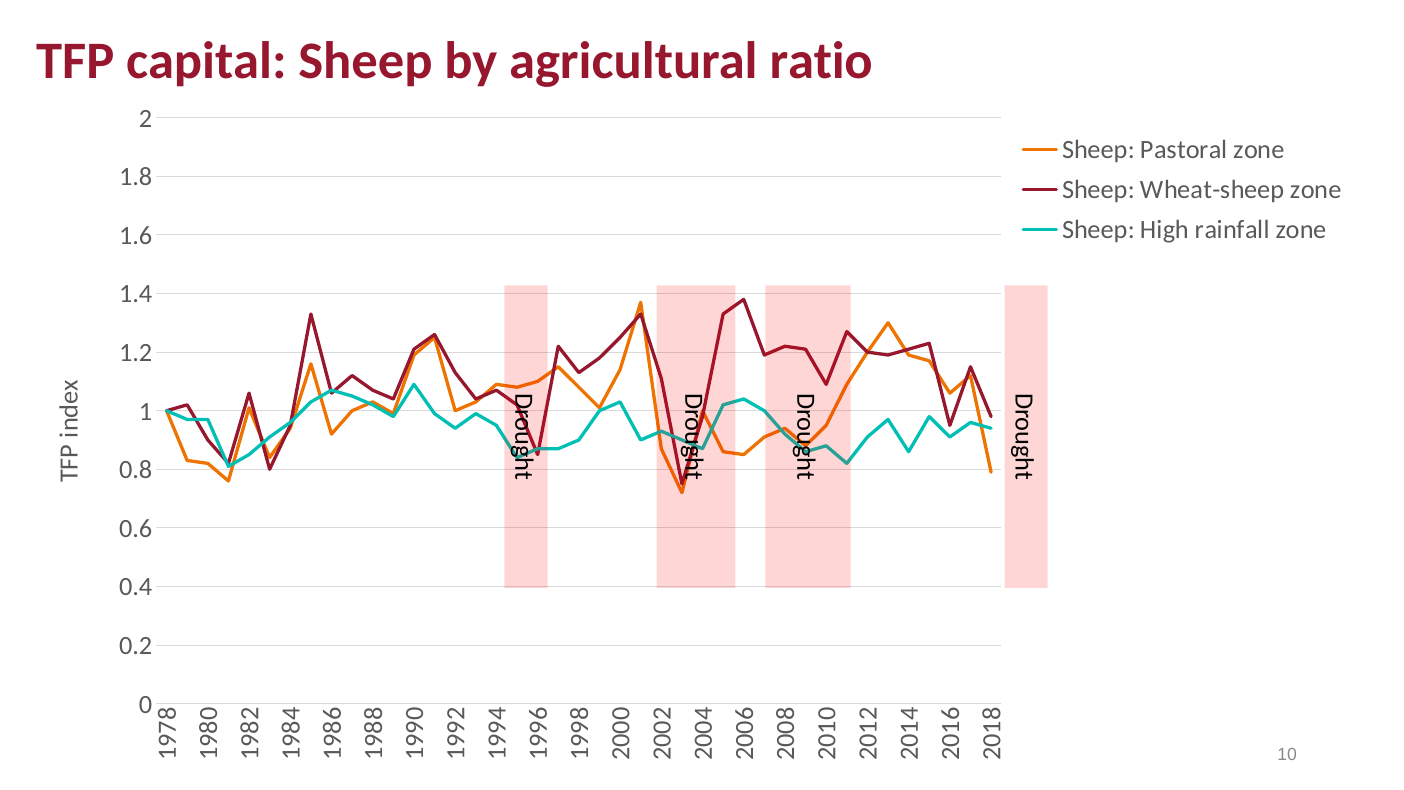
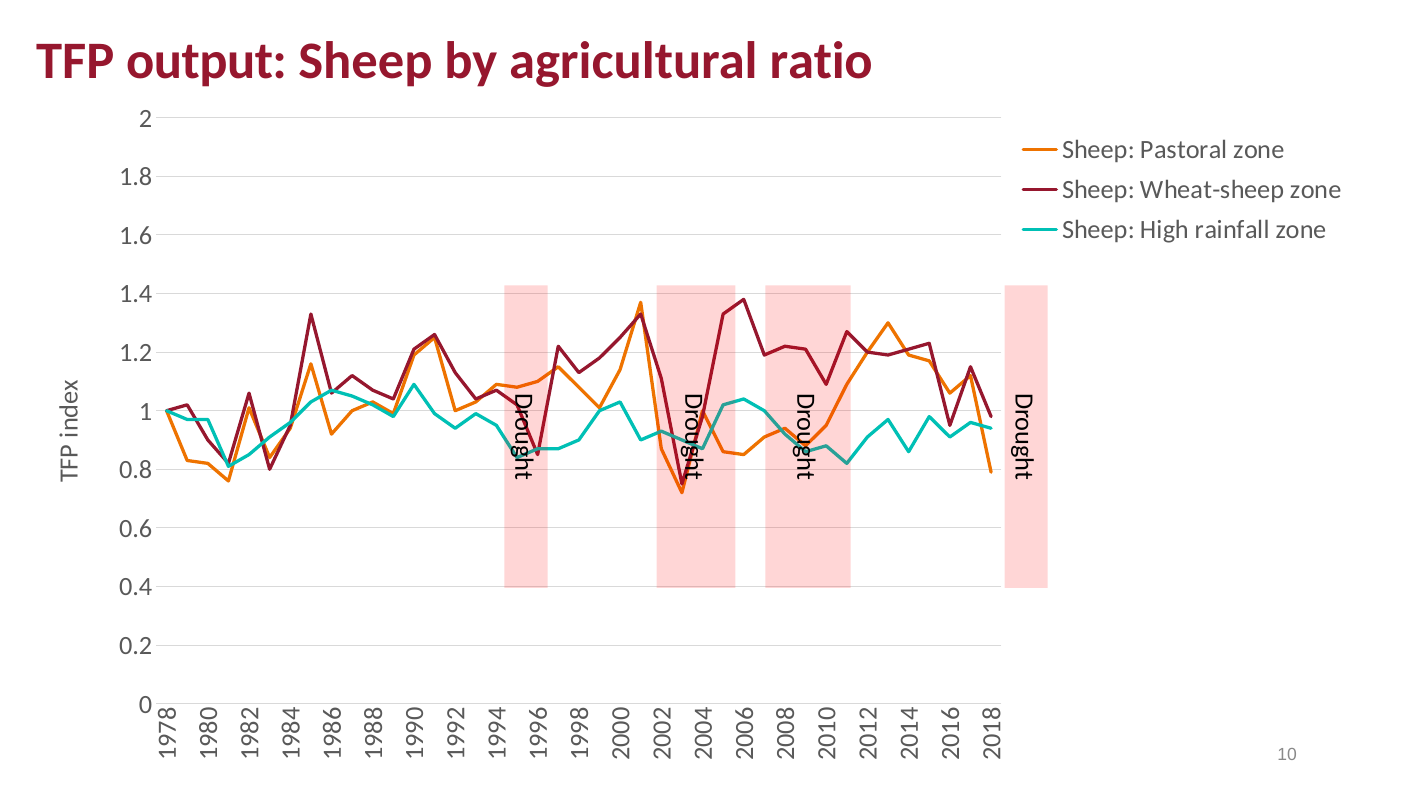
capital: capital -> output (207, 61)
